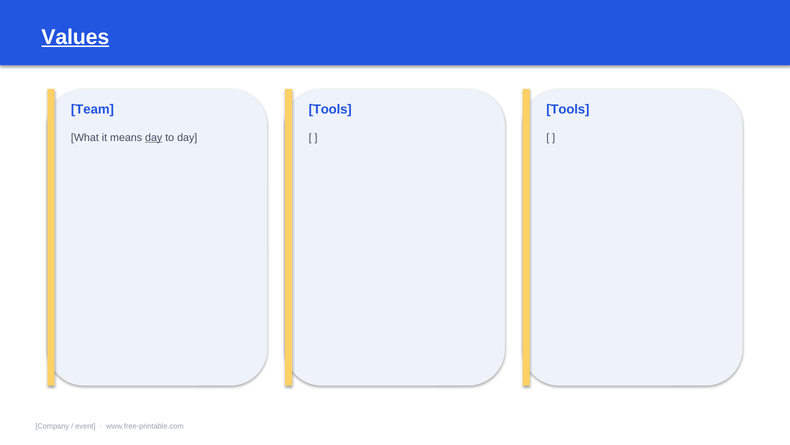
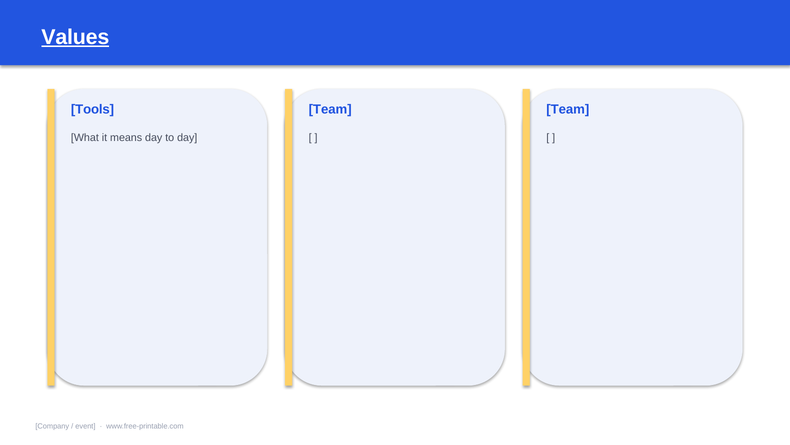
Team: Team -> Tools (93, 109)
Tools: Tools -> Team (330, 109)
Tools: Tools -> Team (568, 109)
day underline: present -> none (154, 137)
